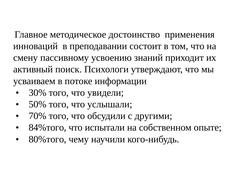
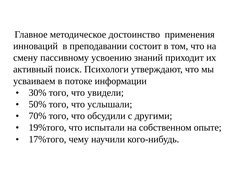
84%того: 84%того -> 19%того (47, 127)
80%того: 80%того -> 17%того (47, 139)
